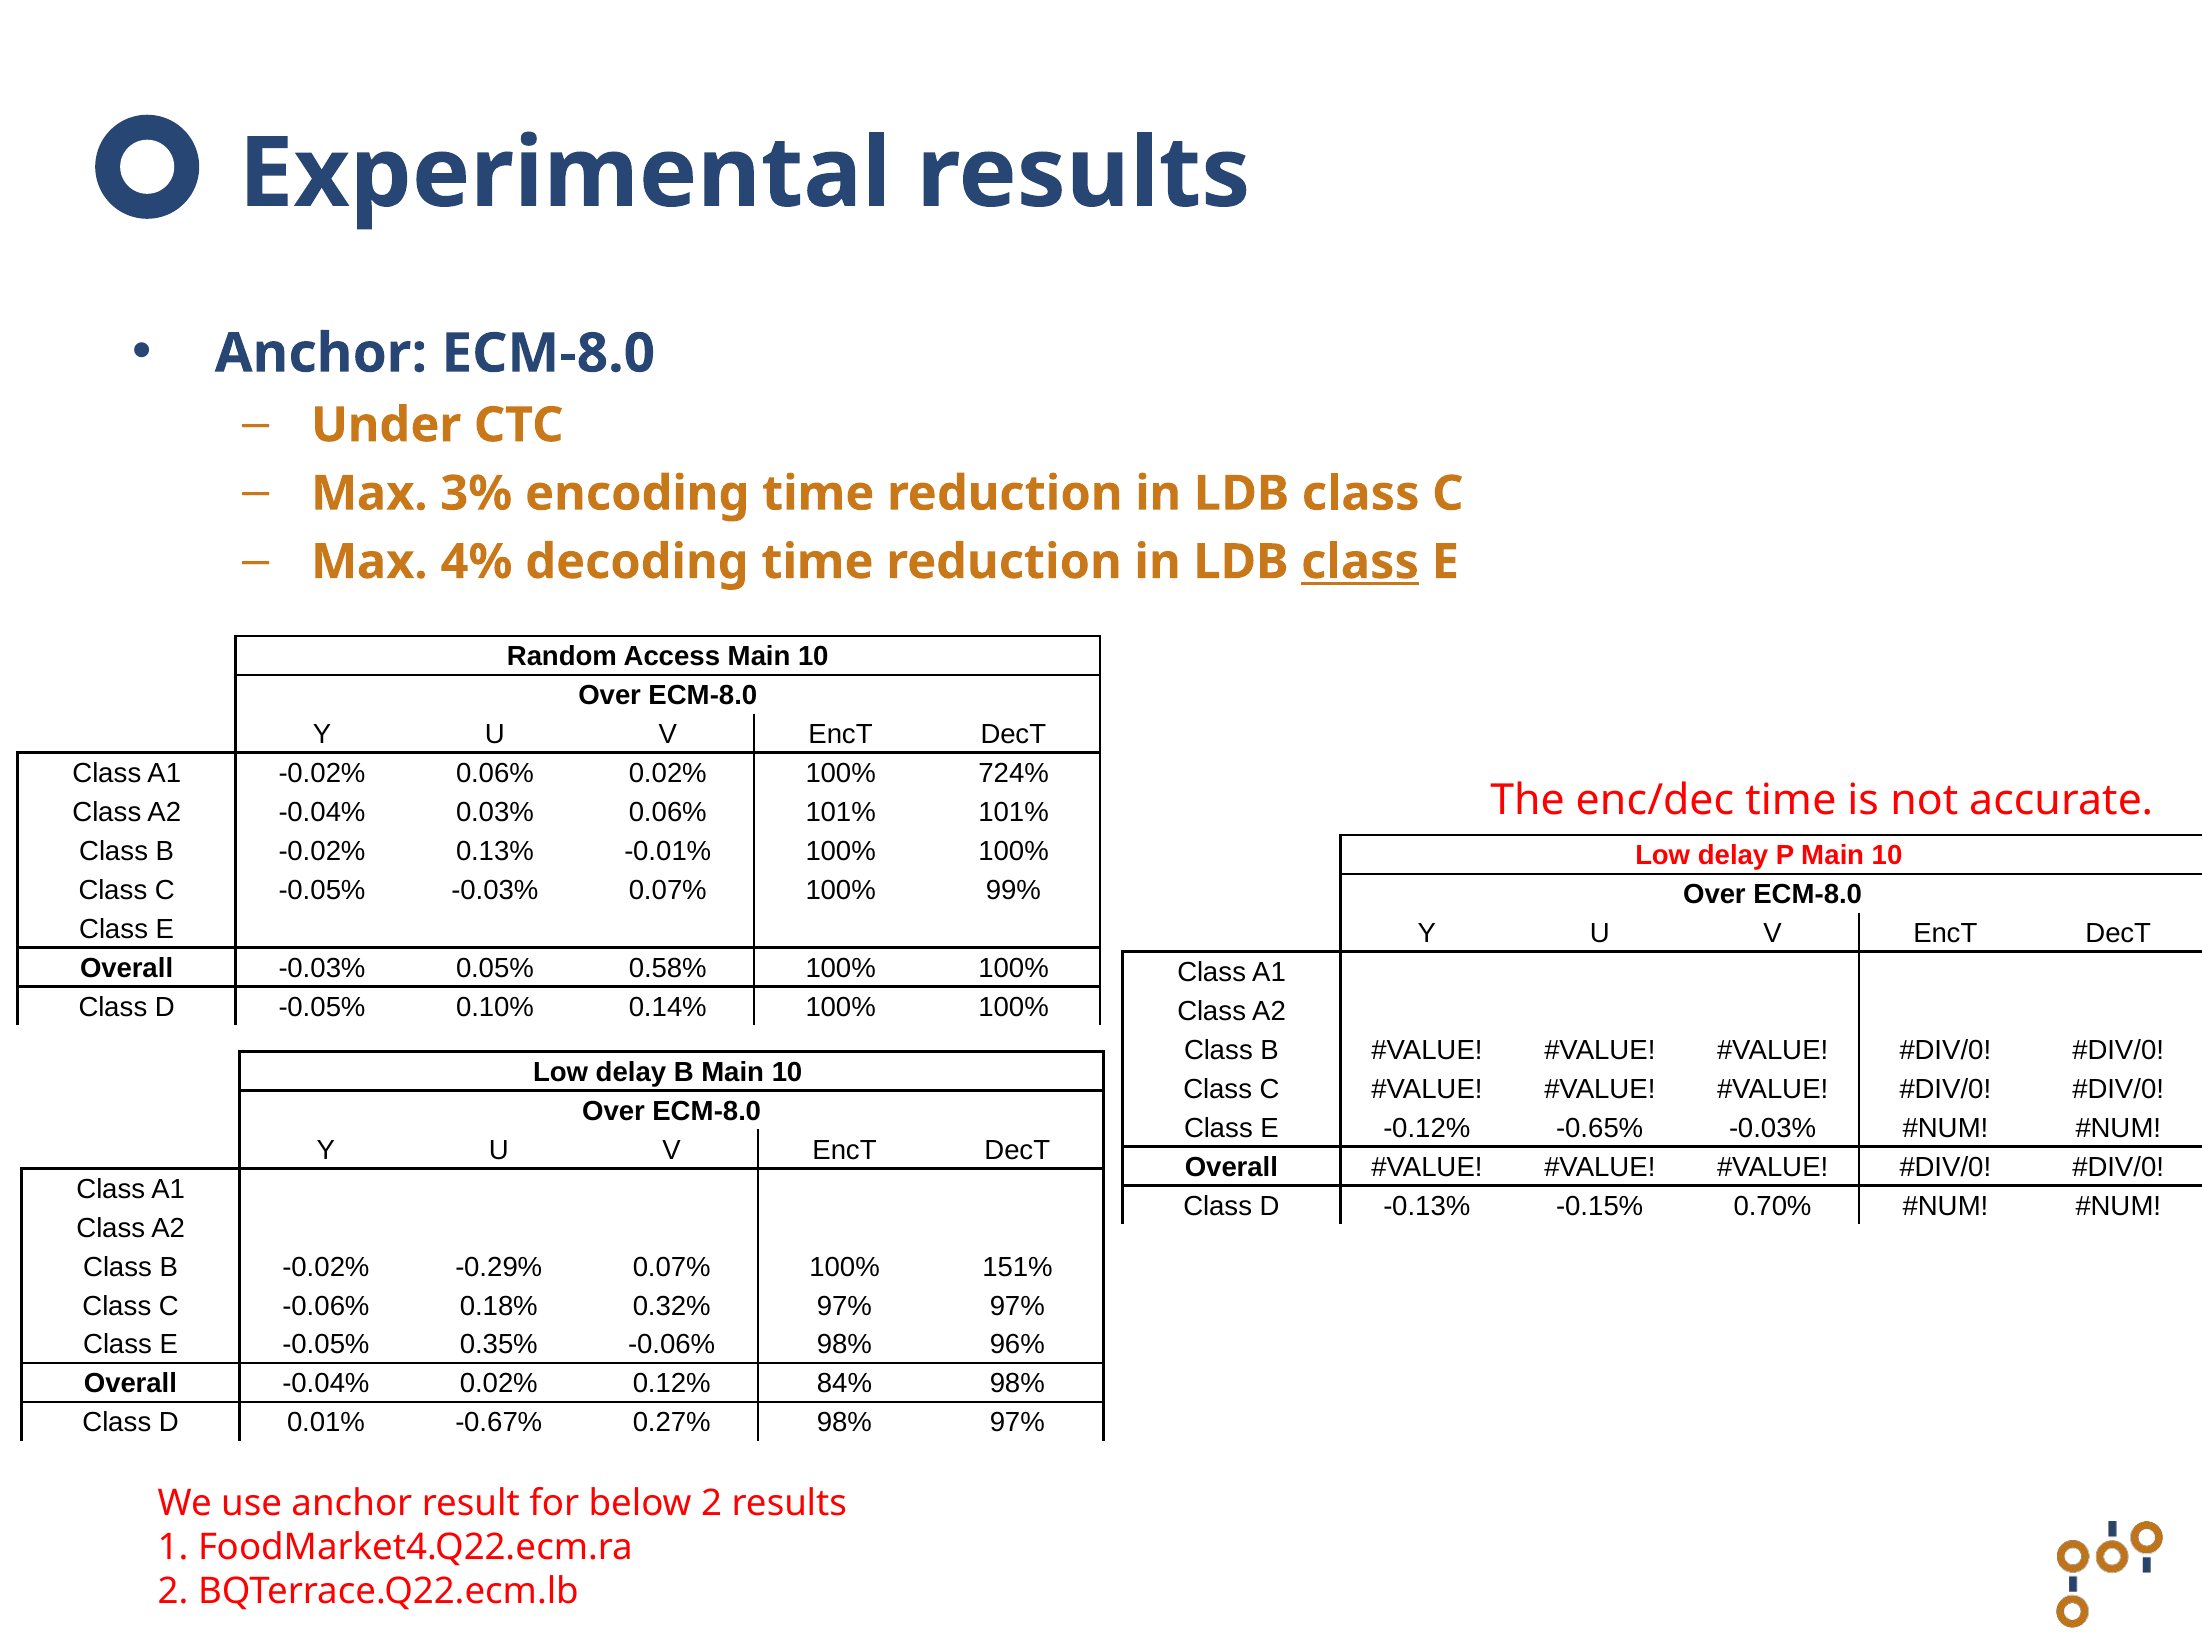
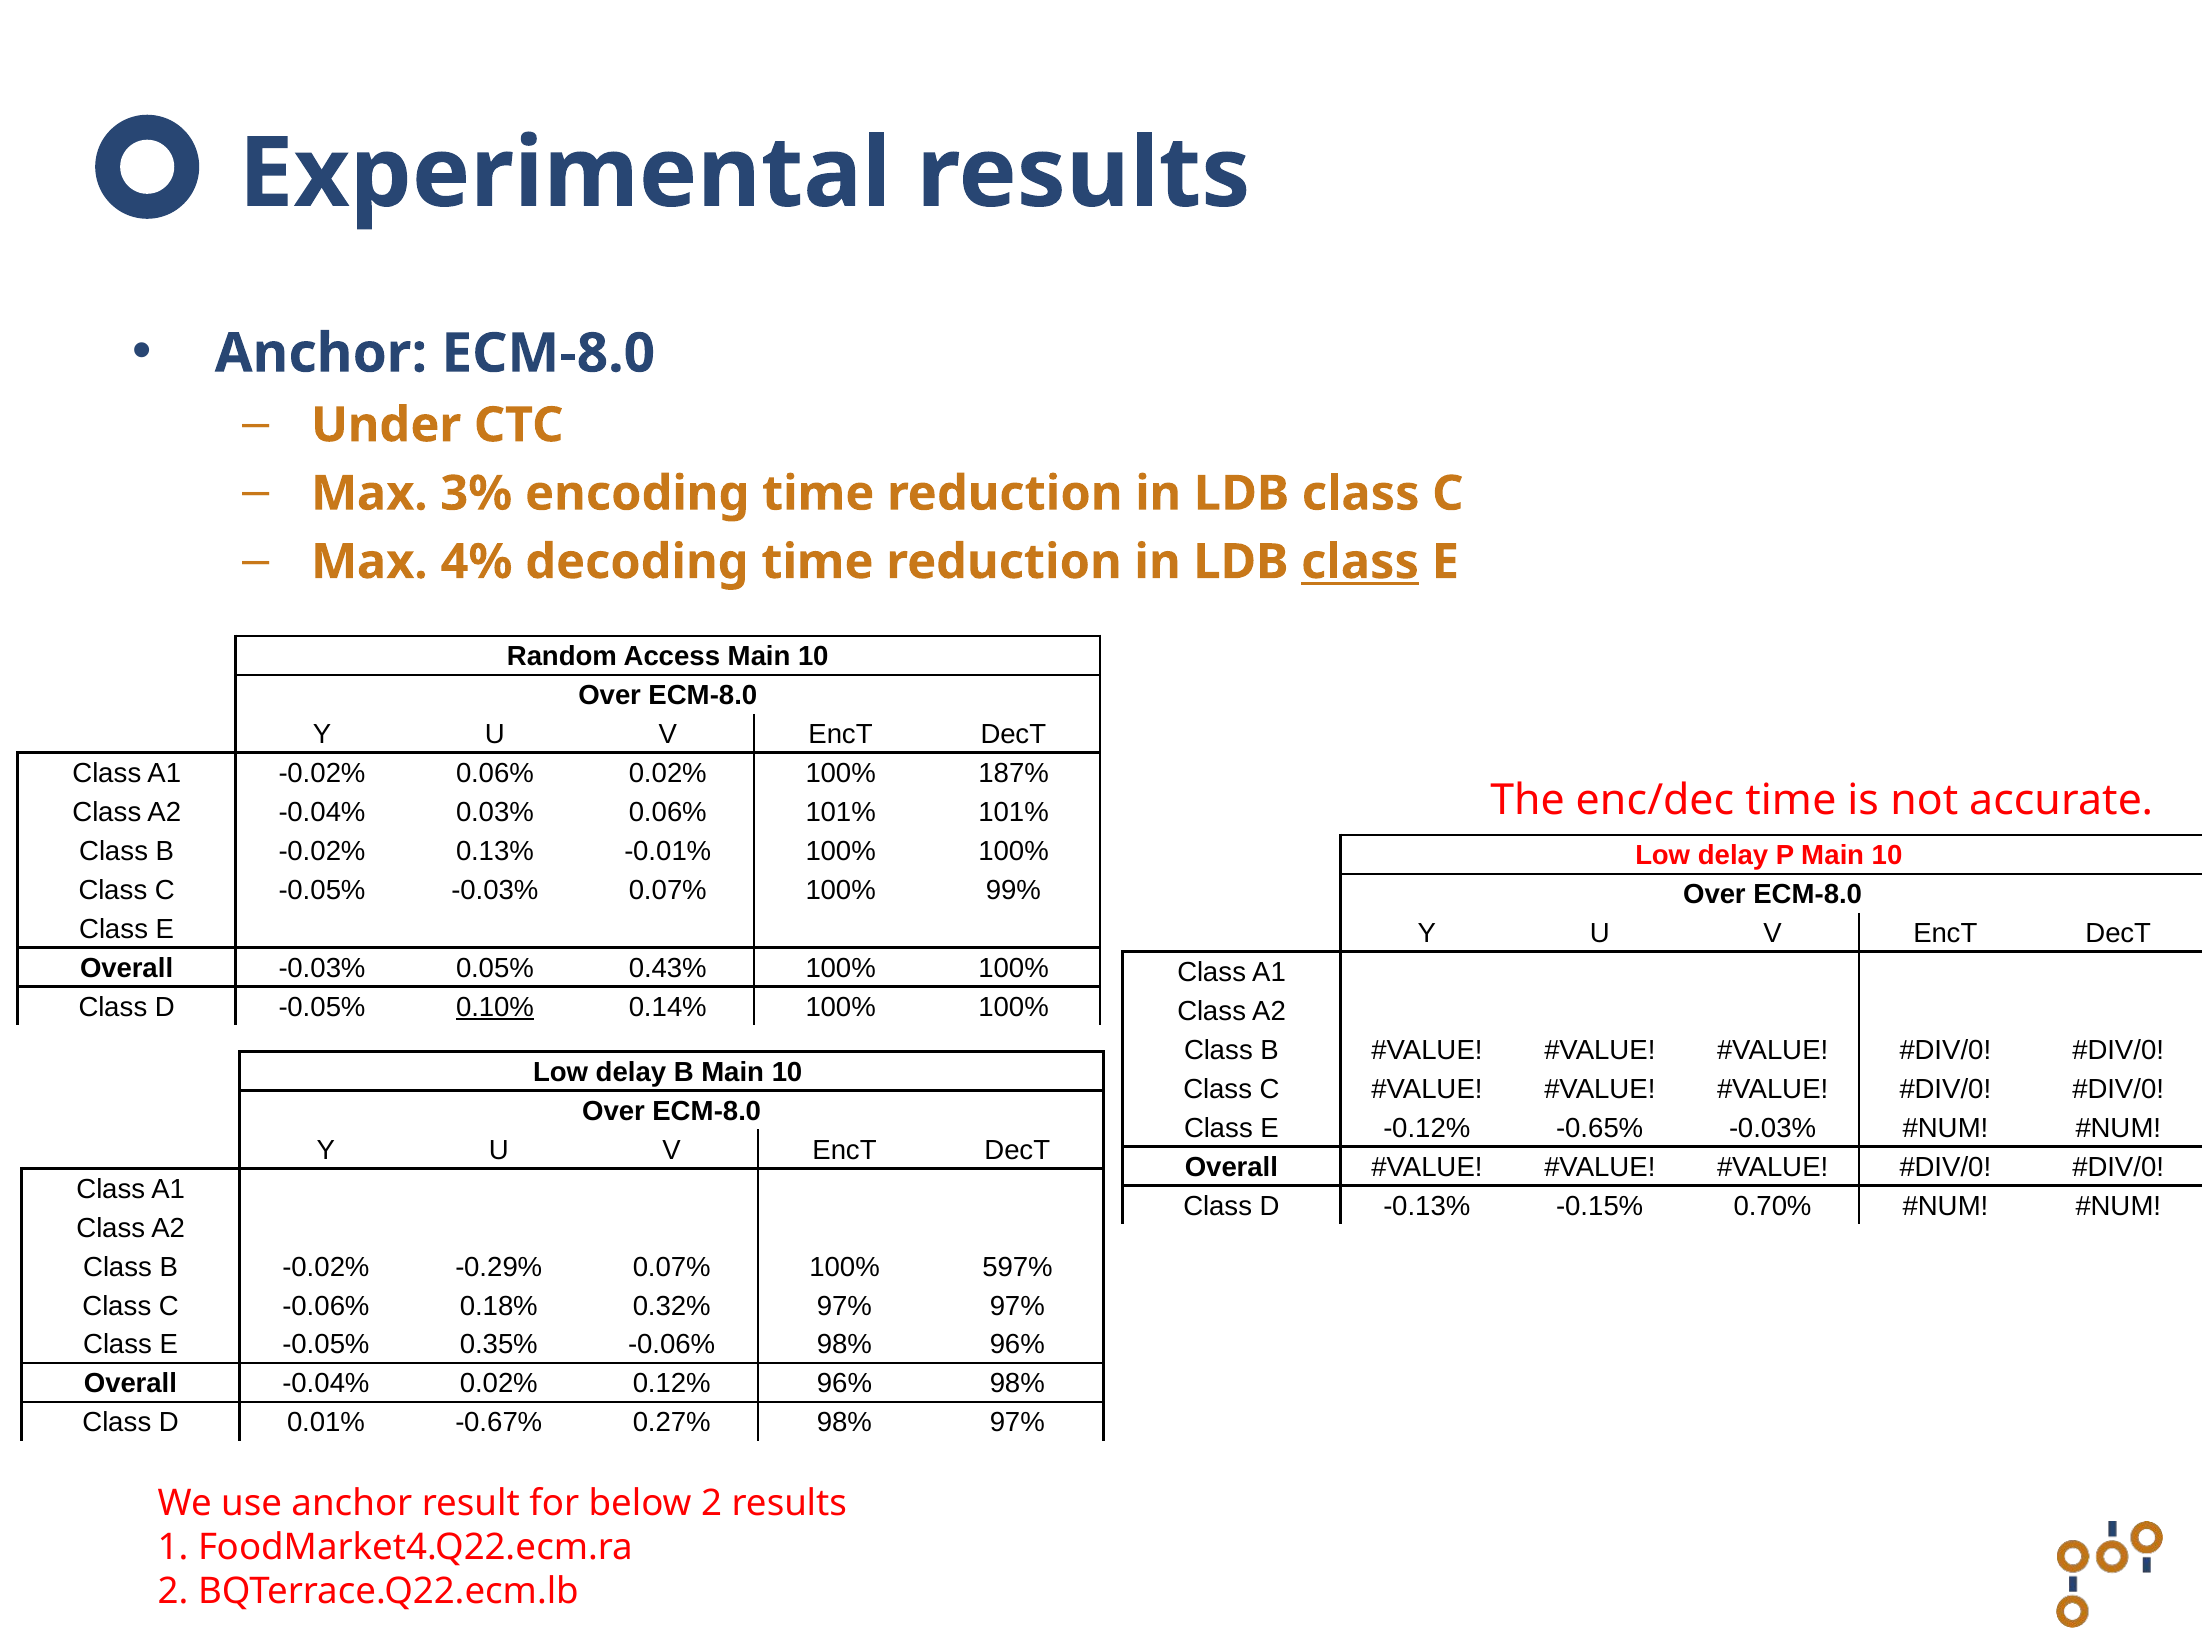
724%: 724% -> 187% (1014, 773)
0.58%: 0.58% -> 0.43% (668, 968)
0.10% underline: none -> present (495, 1007)
151%: 151% -> 597% (1018, 1267)
0.12% 84%: 84% -> 96% (845, 1383)
